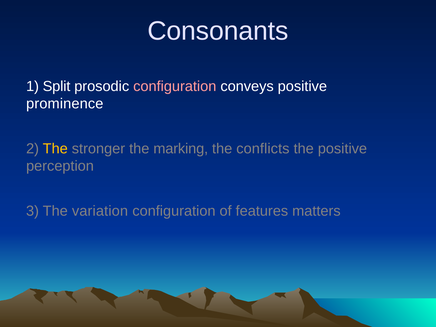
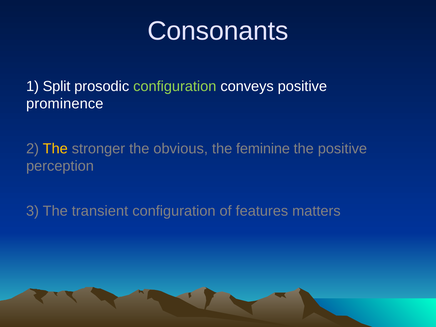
configuration colour: pink -> light green (175, 86)
marking: marking -> obvious (181, 149)
conflicts: conflicts -> feminine (263, 149)
variation: variation -> transient (100, 211)
